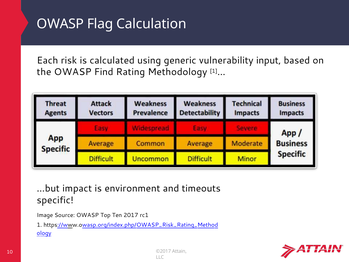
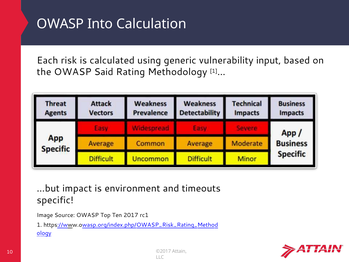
Flag: Flag -> Into (100, 24)
Find: Find -> Said (104, 72)
